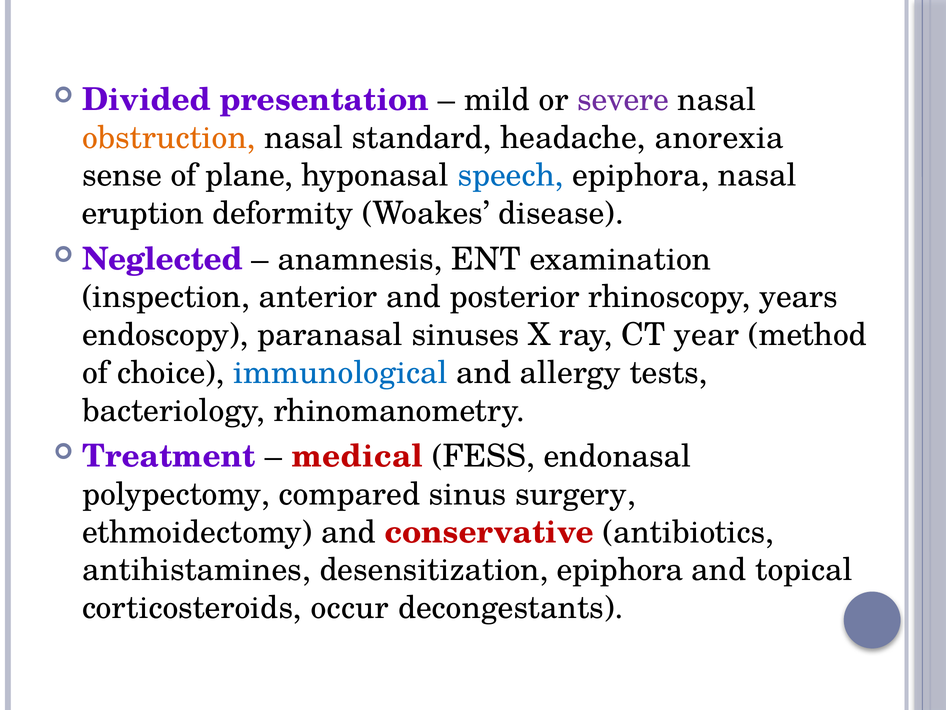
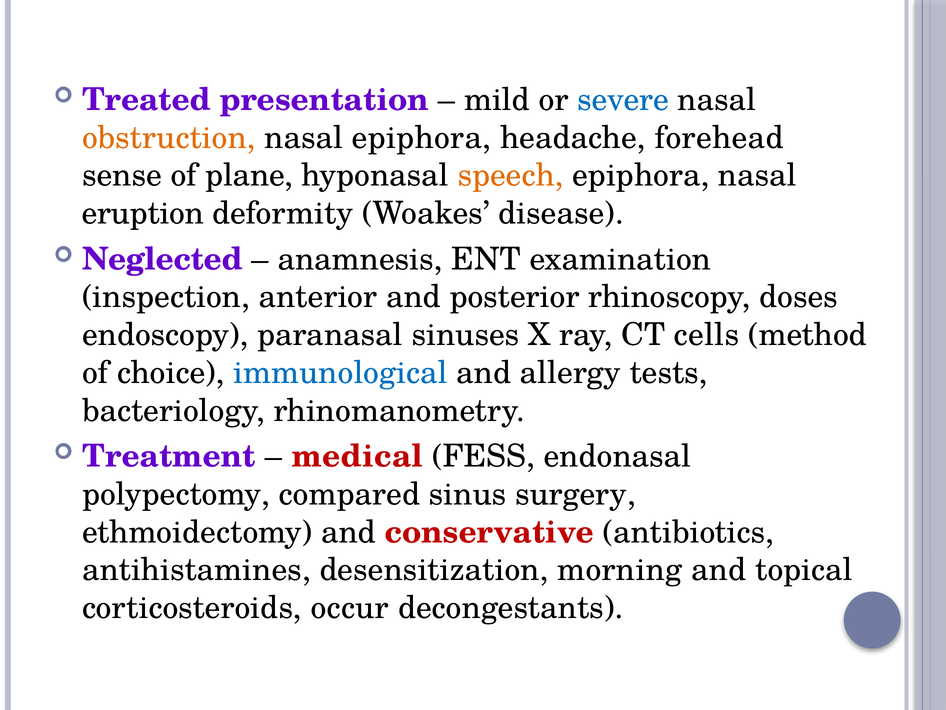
Divided: Divided -> Treated (146, 100)
severe colour: purple -> blue (623, 100)
nasal standard: standard -> epiphora (422, 138)
anorexia: anorexia -> forehead (719, 138)
speech colour: blue -> orange (511, 175)
years: years -> doses (799, 297)
year: year -> cells (707, 335)
desensitization epiphora: epiphora -> morning (620, 570)
